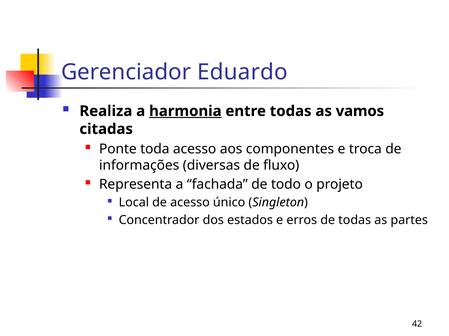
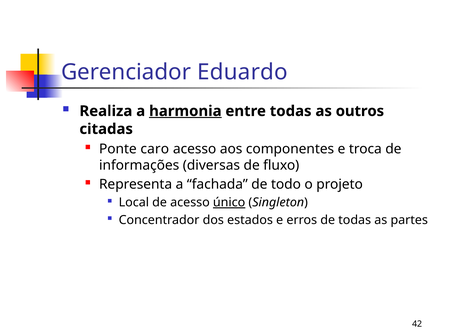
vamos: vamos -> outros (360, 111)
toda: toda -> caro (155, 149)
único underline: none -> present (229, 203)
